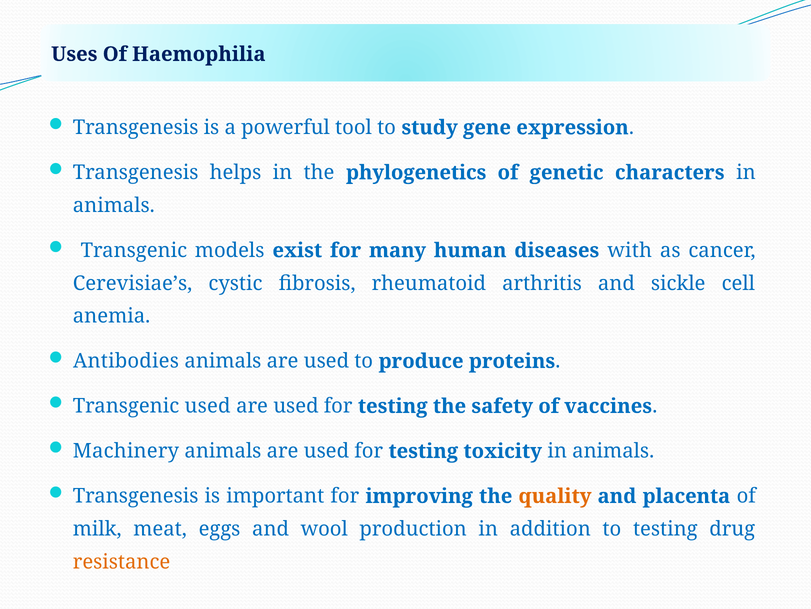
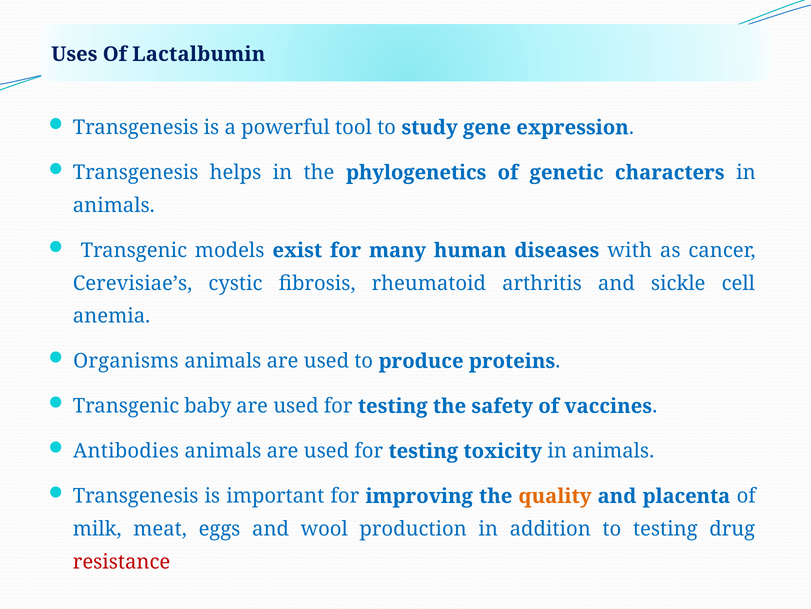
Haemophilia: Haemophilia -> Lactalbumin (199, 54)
Antibodies: Antibodies -> Organisms (126, 361)
Transgenic used: used -> baby (208, 406)
Machinery: Machinery -> Antibodies (126, 451)
resistance colour: orange -> red (122, 561)
